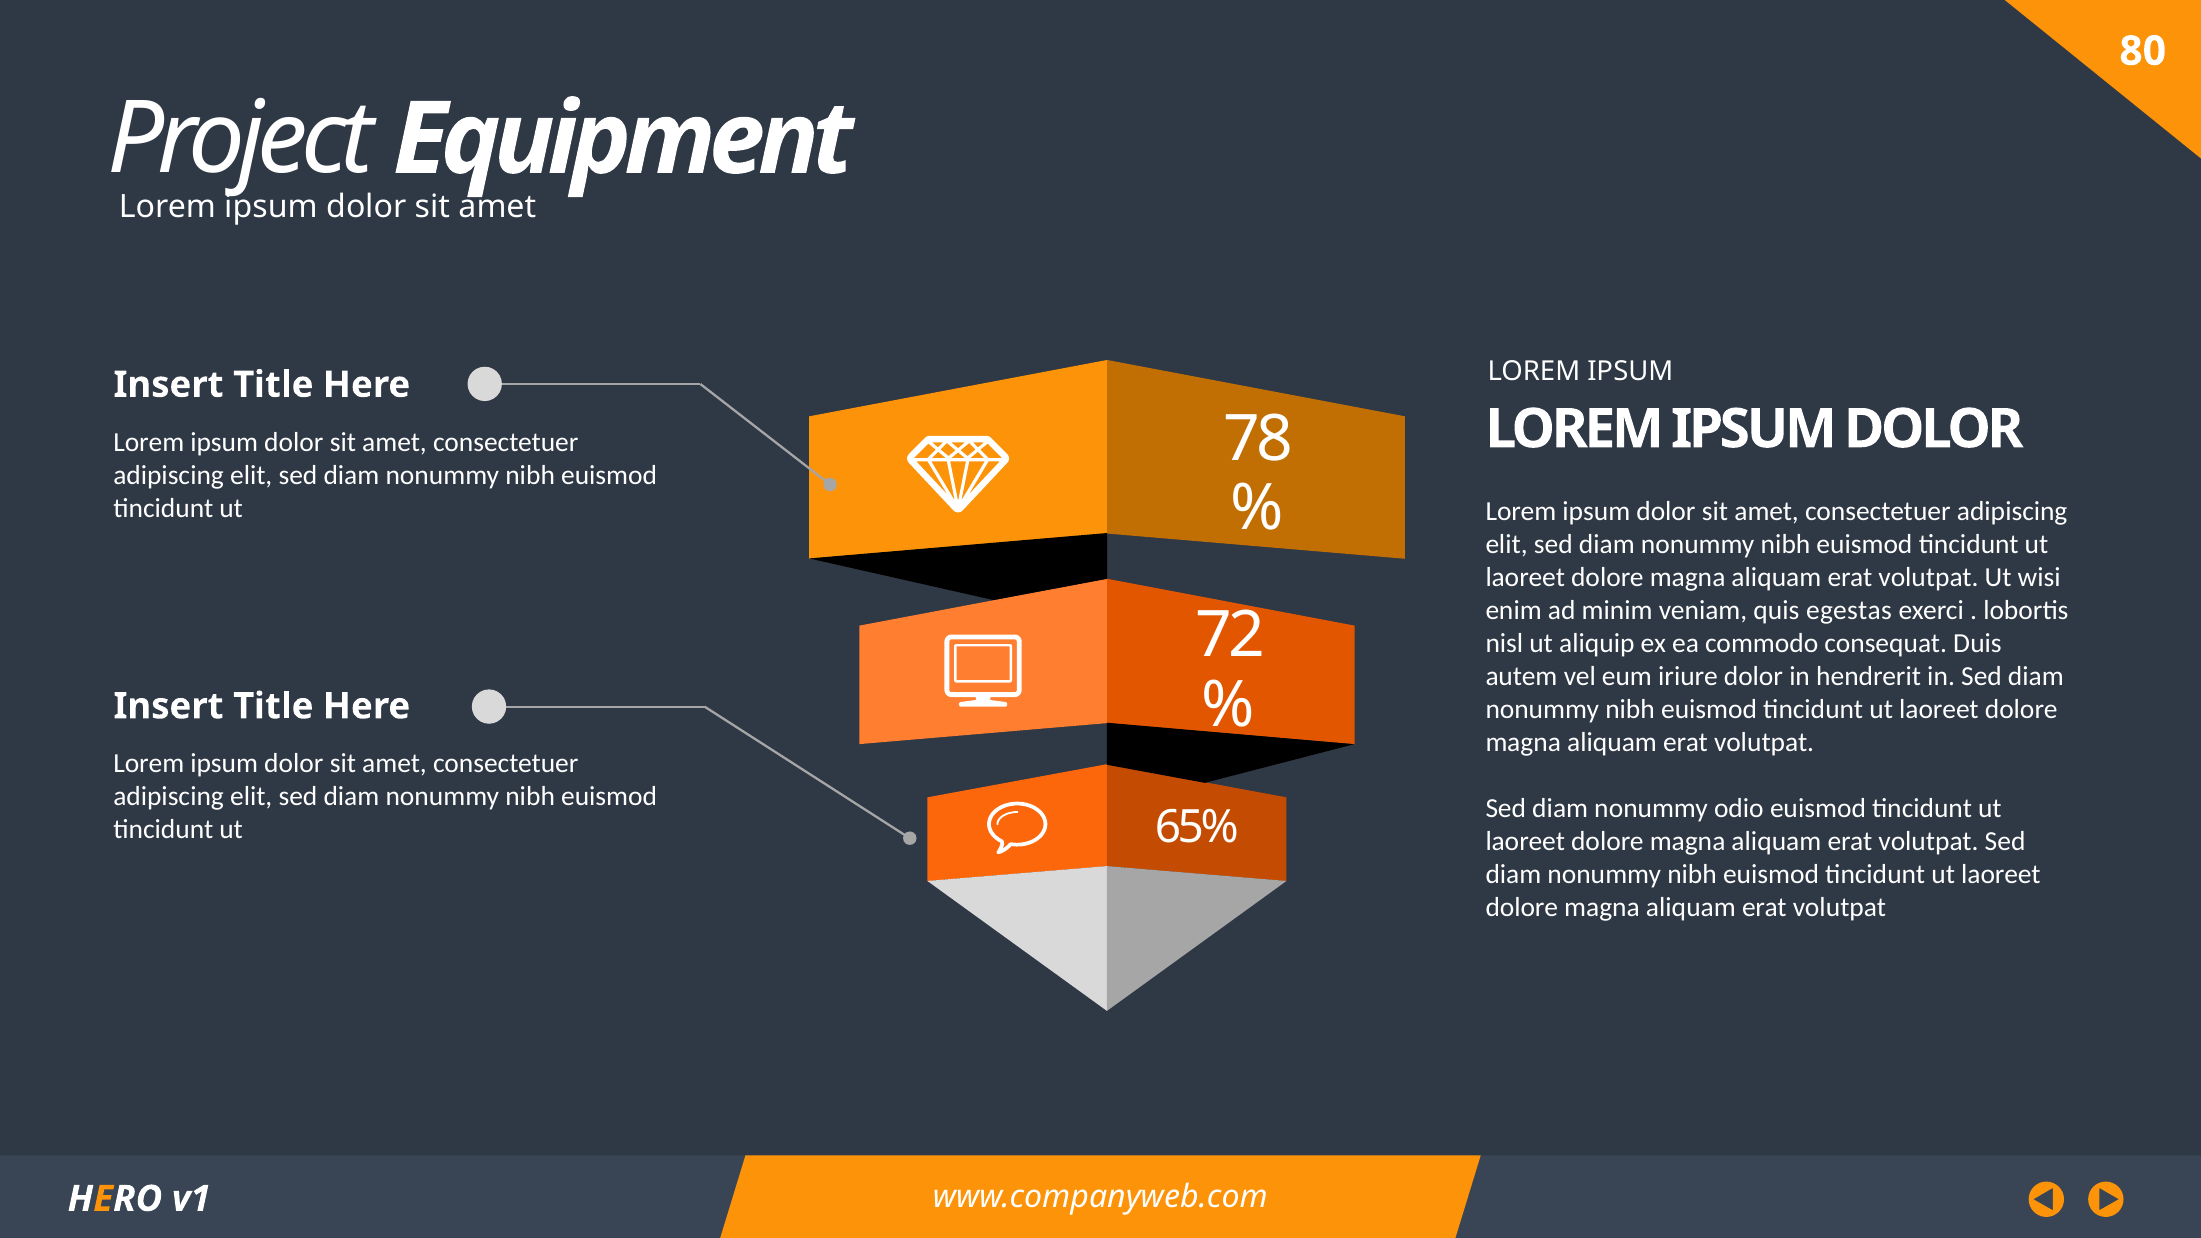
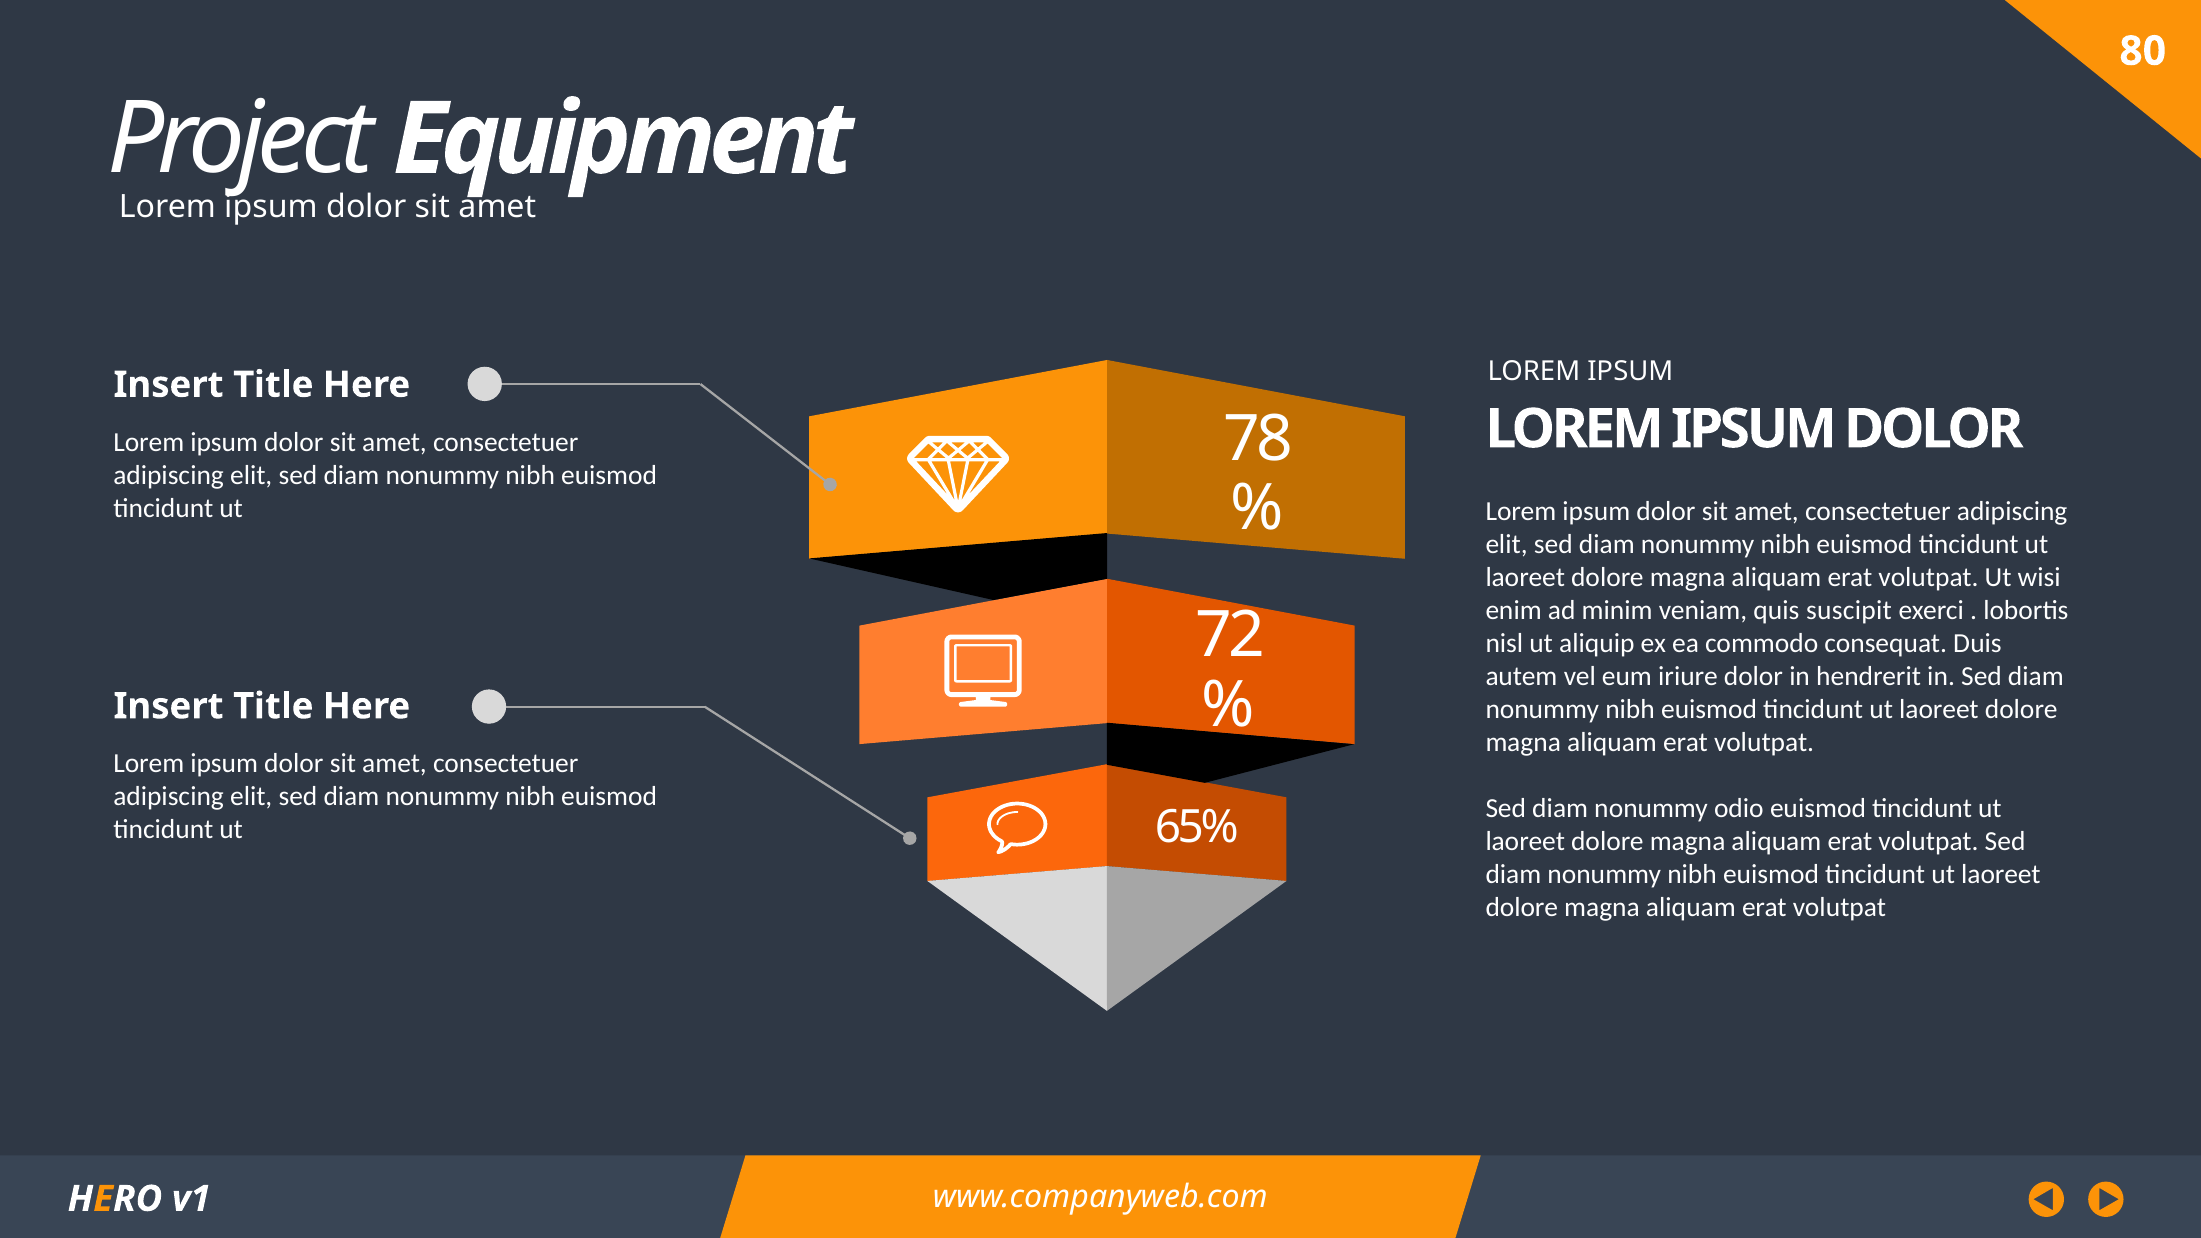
egestas: egestas -> suscipit (1849, 610)
